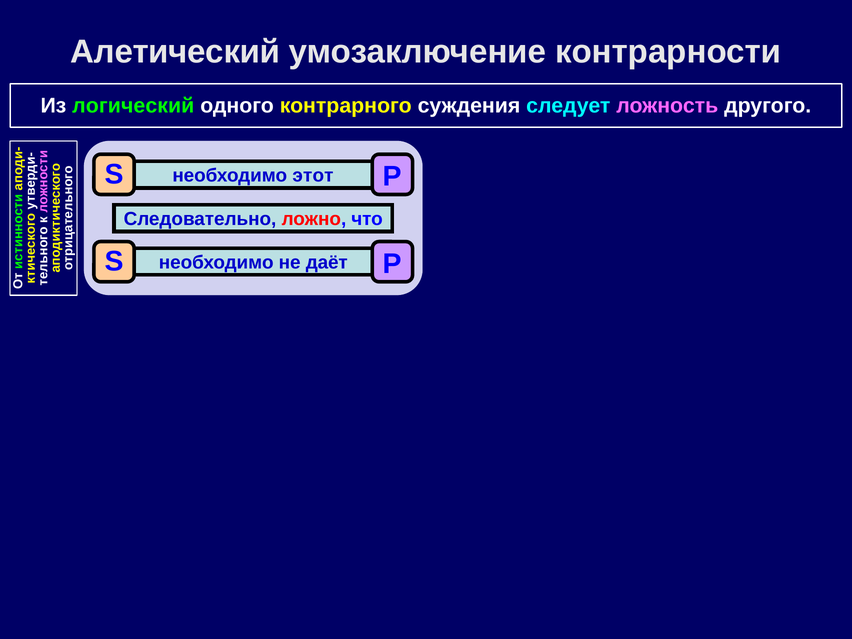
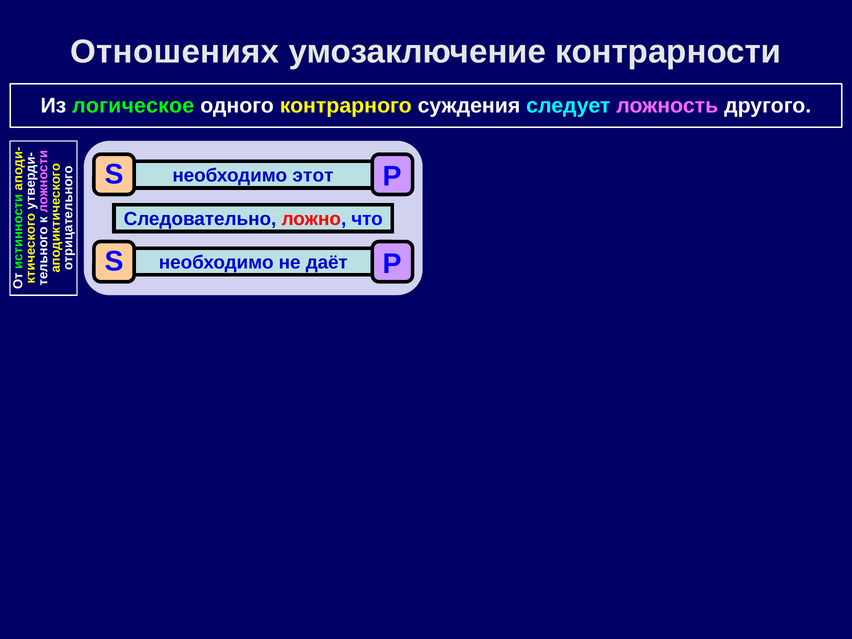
Алетический: Алетический -> Отношениях (175, 52)
логический: логический -> логическое (133, 106)
